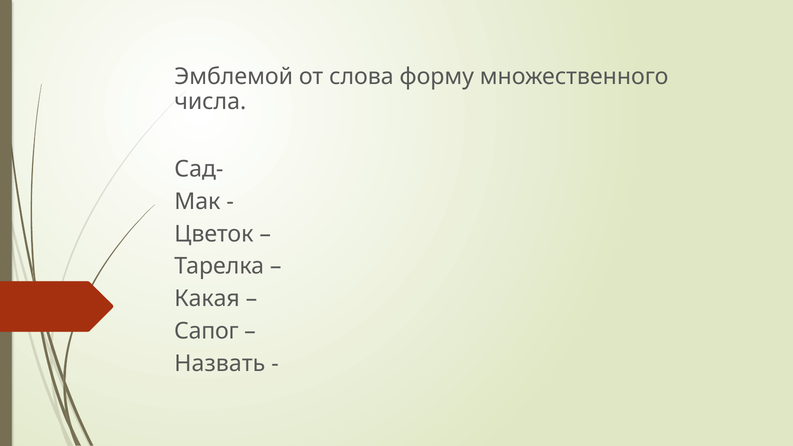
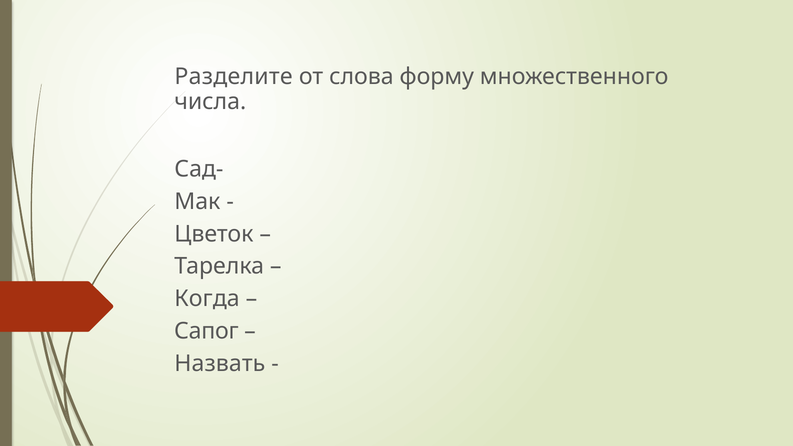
Эмблемой: Эмблемой -> Разделите (234, 77)
Какая: Какая -> Когда (207, 299)
